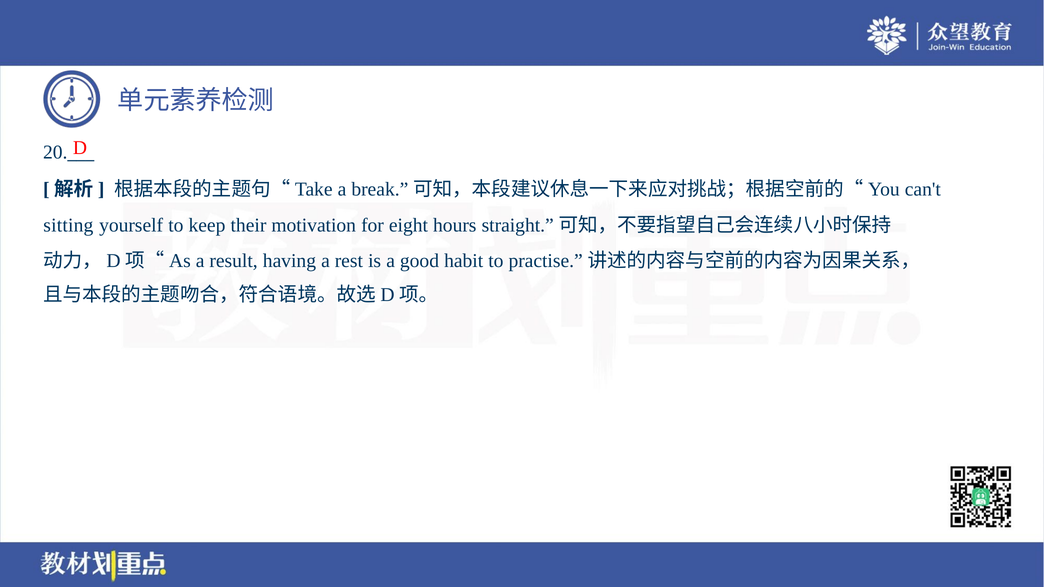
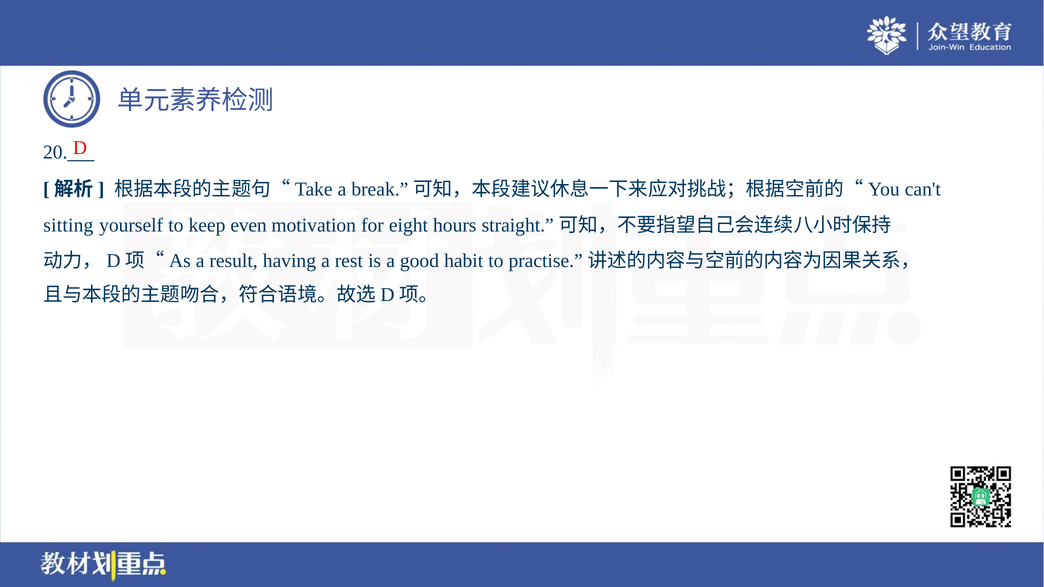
their: their -> even (249, 225)
